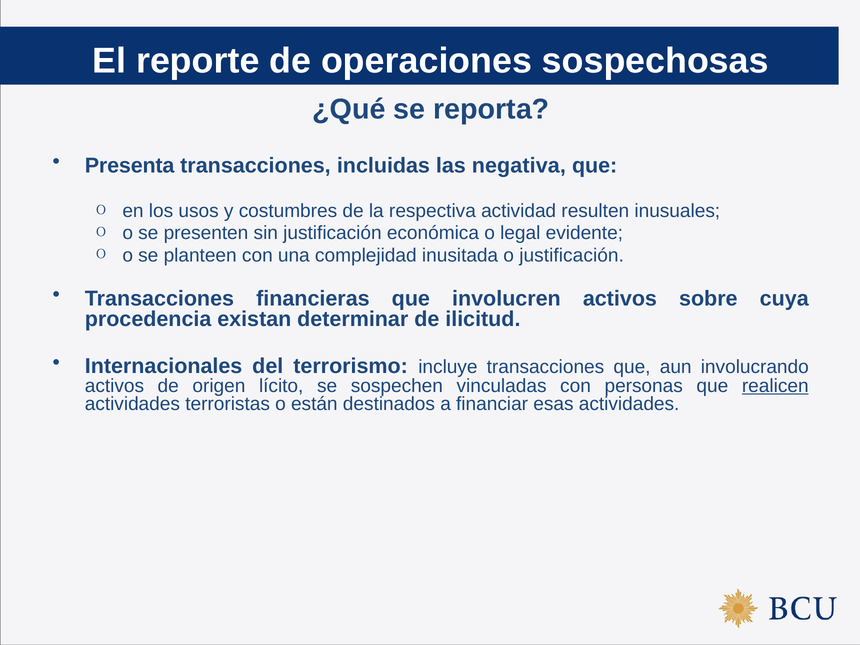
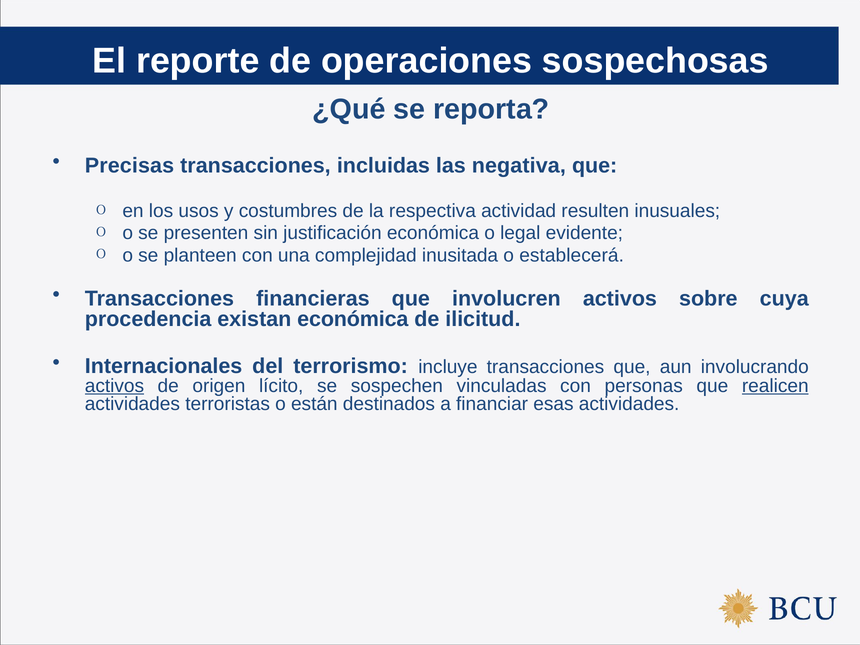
Presenta: Presenta -> Precisas (129, 166)
o justificación: justificación -> establecerá (572, 255)
existan determinar: determinar -> económica (353, 319)
activos underline: none -> present (114, 386)
